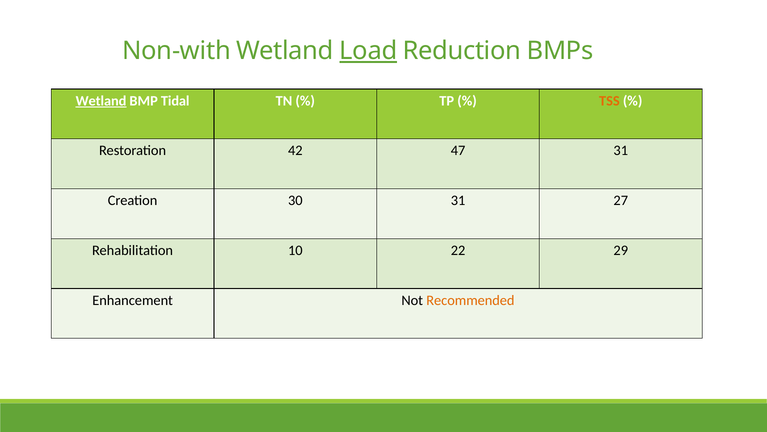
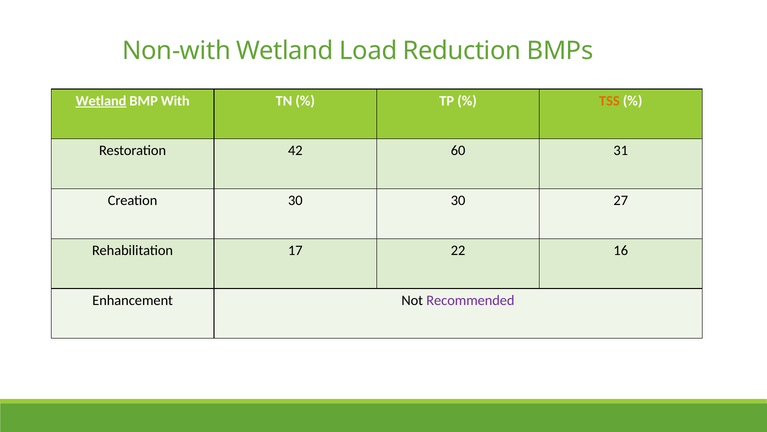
Load underline: present -> none (368, 51)
Tidal: Tidal -> With (175, 101)
47: 47 -> 60 (458, 151)
30 31: 31 -> 30 (458, 200)
10: 10 -> 17 (295, 250)
29: 29 -> 16 (621, 250)
Recommended colour: orange -> purple (470, 300)
